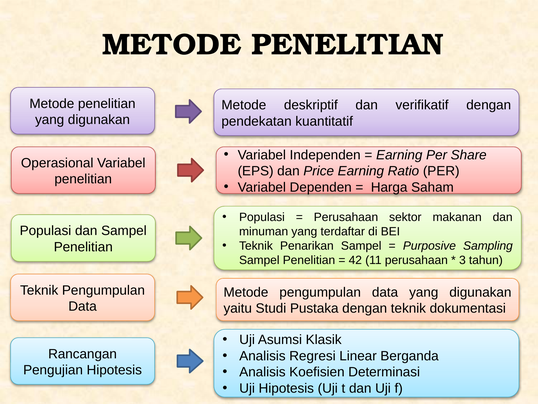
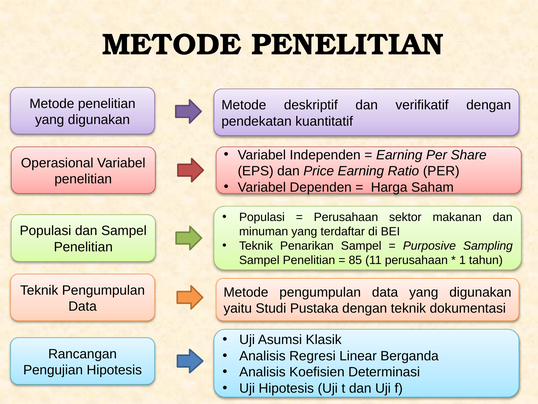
42: 42 -> 85 (355, 260)
3: 3 -> 1 (462, 260)
